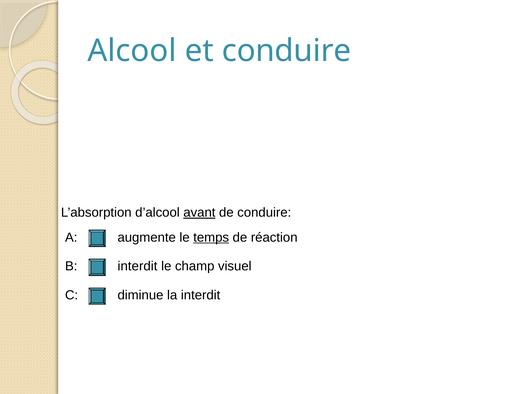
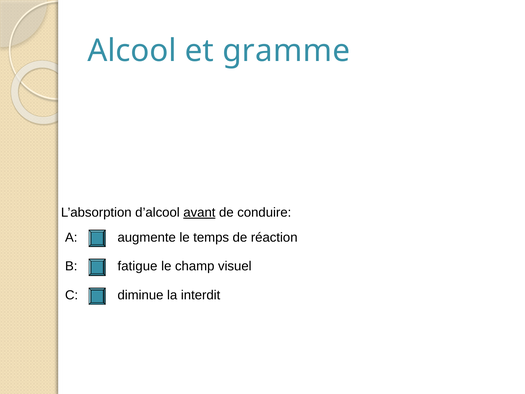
et conduire: conduire -> gramme (286, 51)
temps underline: present -> none (211, 237)
B interdit: interdit -> fatigue (137, 266)
